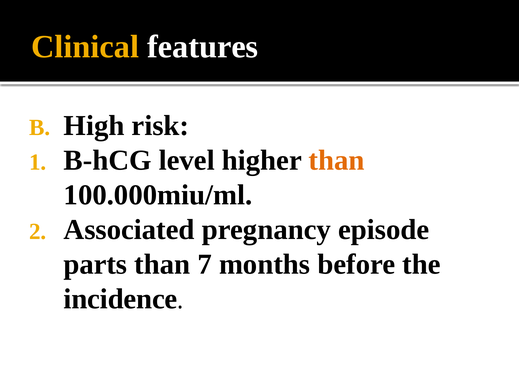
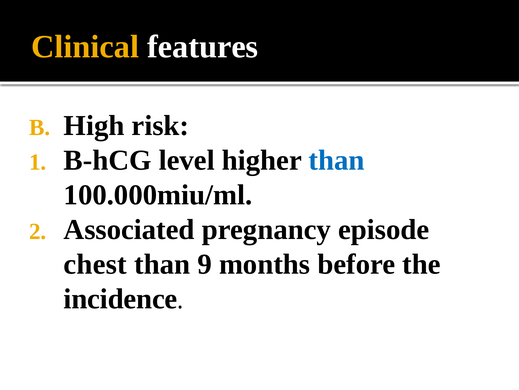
than colour: orange -> blue (337, 160)
parts: parts -> chest (95, 264)
7: 7 -> 9 (205, 264)
